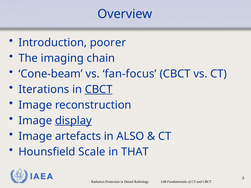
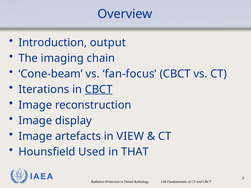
poorer: poorer -> output (108, 43)
display underline: present -> none (73, 121)
ALSO: ALSO -> VIEW (130, 136)
Scale: Scale -> Used (92, 152)
